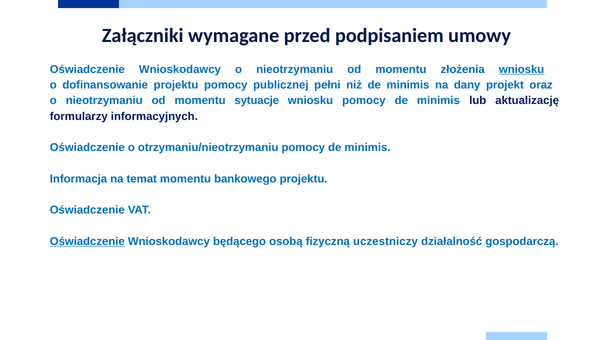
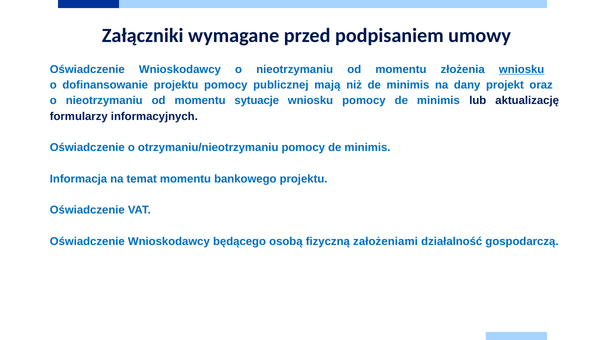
pełni: pełni -> mają (327, 85)
Oświadczenie underline: present -> none (87, 242)
uczestniczy: uczestniczy -> założeniami (385, 242)
